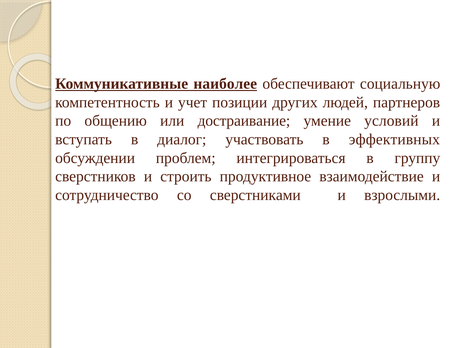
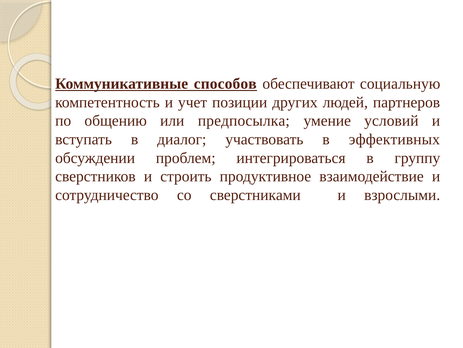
наиболее: наиболее -> способов (225, 84)
достраивание: достраивание -> предпосылка (244, 121)
